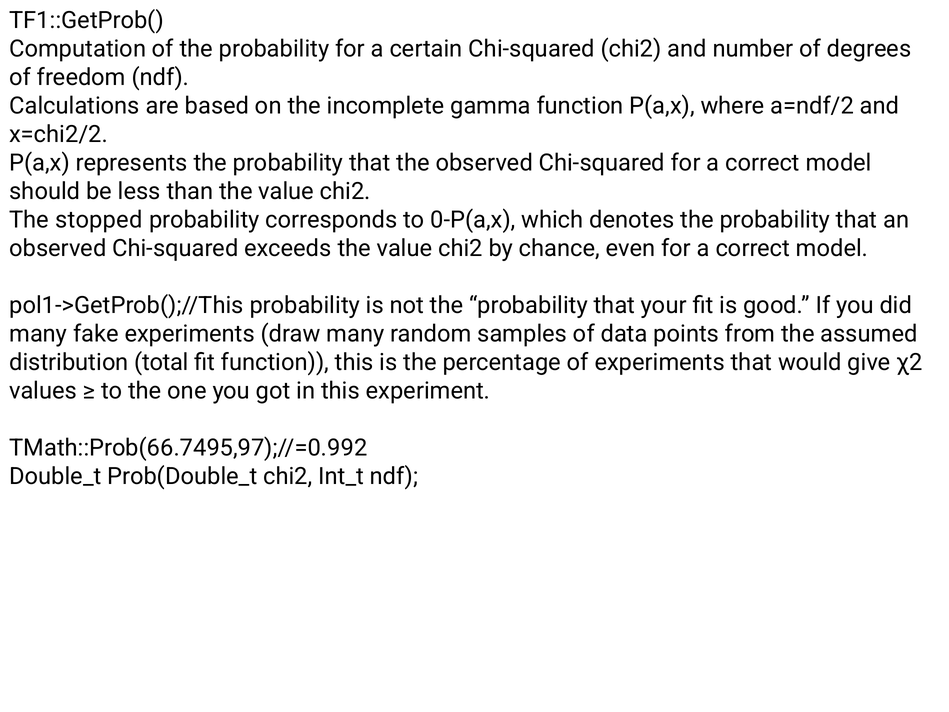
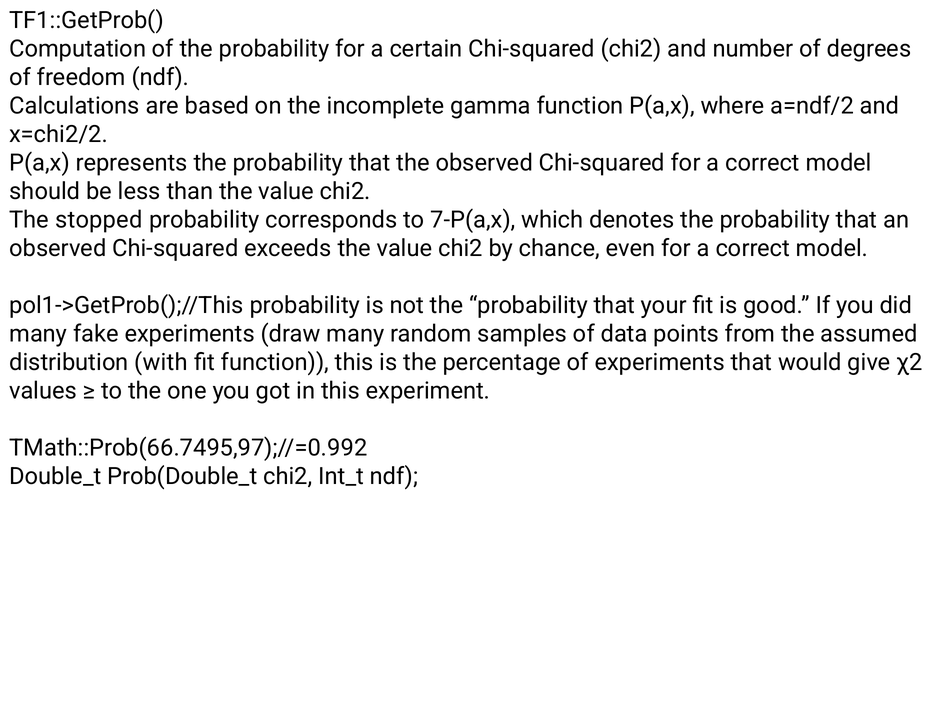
0-P(a,x: 0-P(a,x -> 7-P(a,x (473, 220)
total: total -> with (161, 362)
